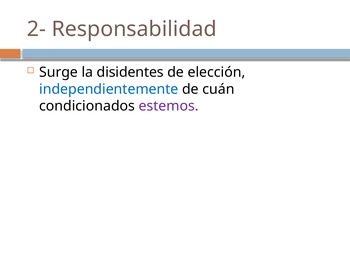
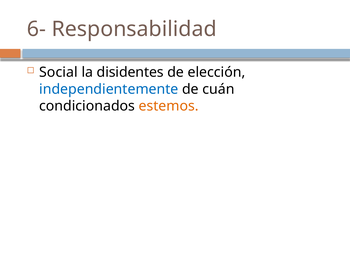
2-: 2- -> 6- (36, 29)
Surge: Surge -> Social (58, 72)
estemos colour: purple -> orange (169, 106)
